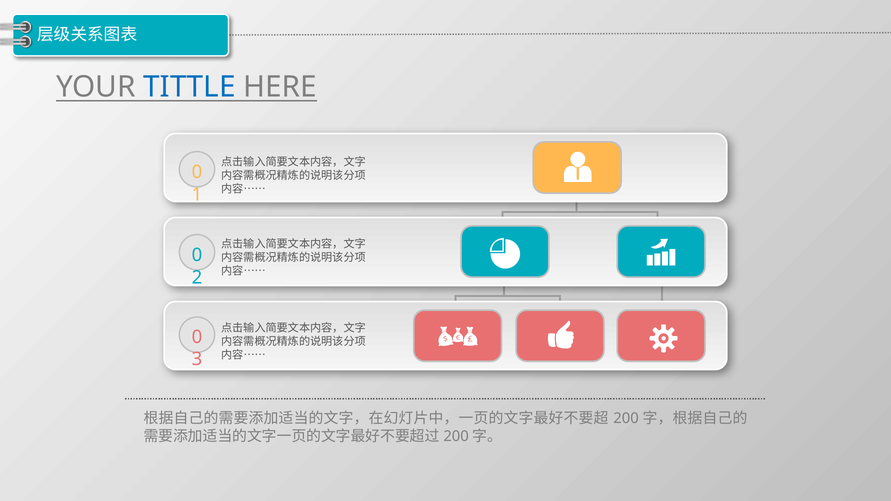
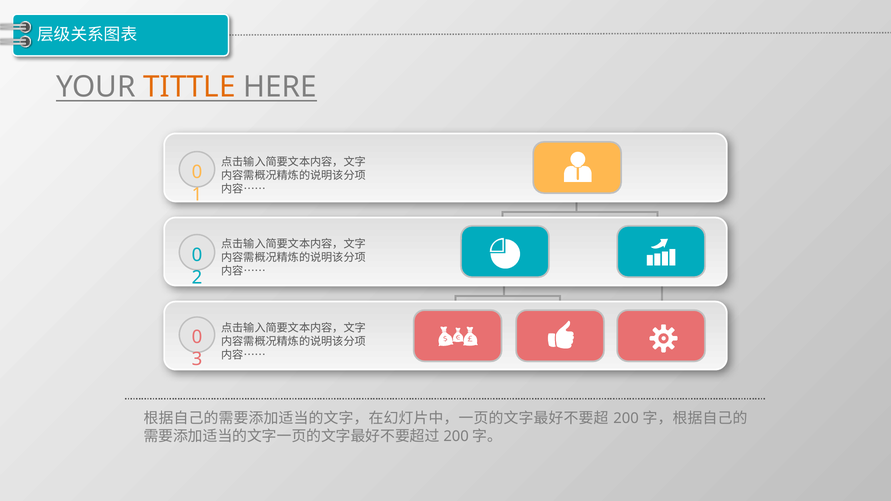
TITTLE colour: blue -> orange (189, 87)
